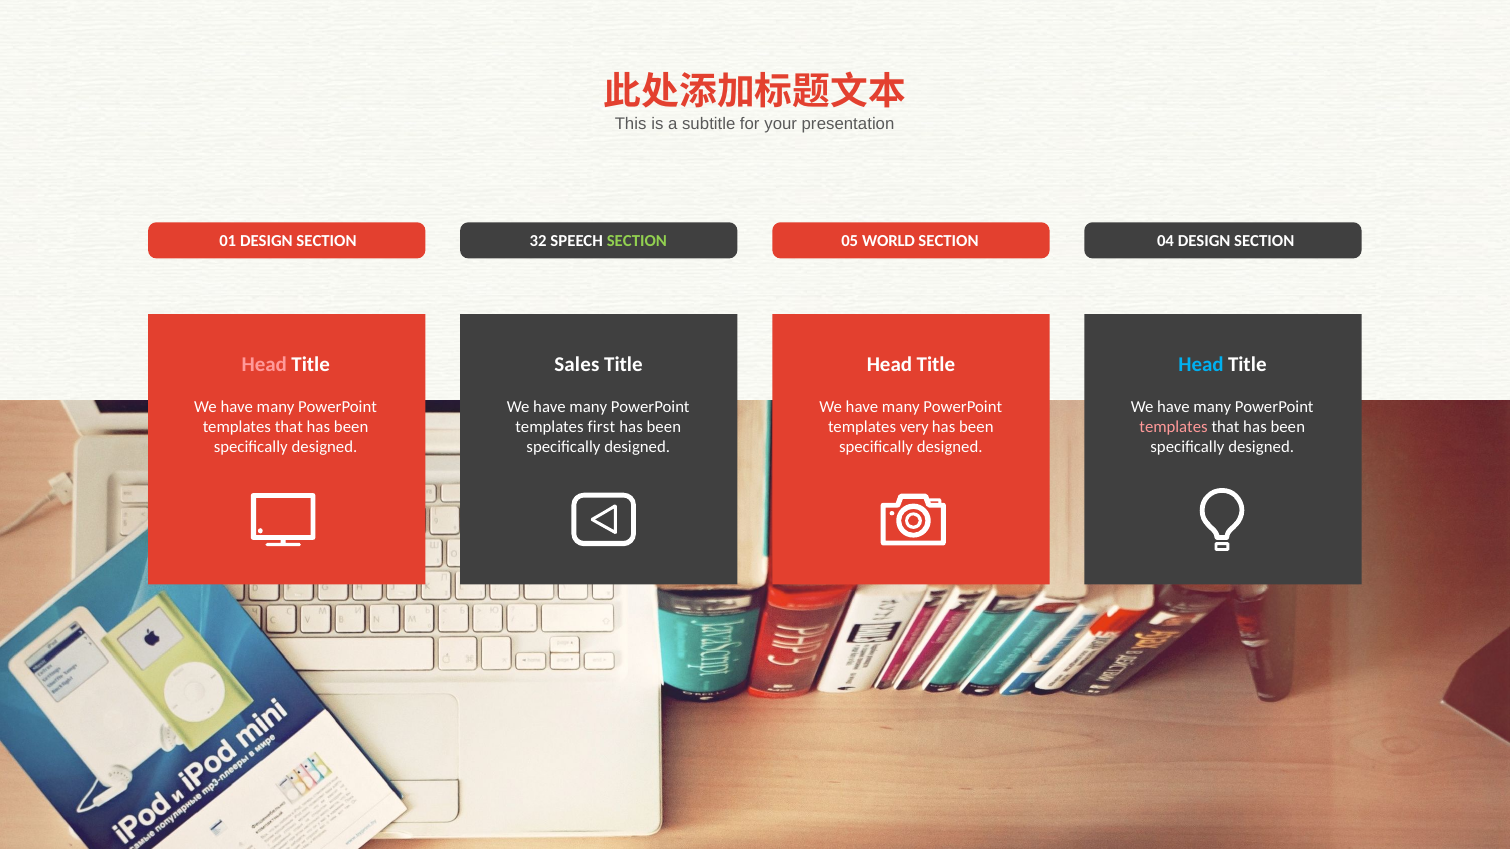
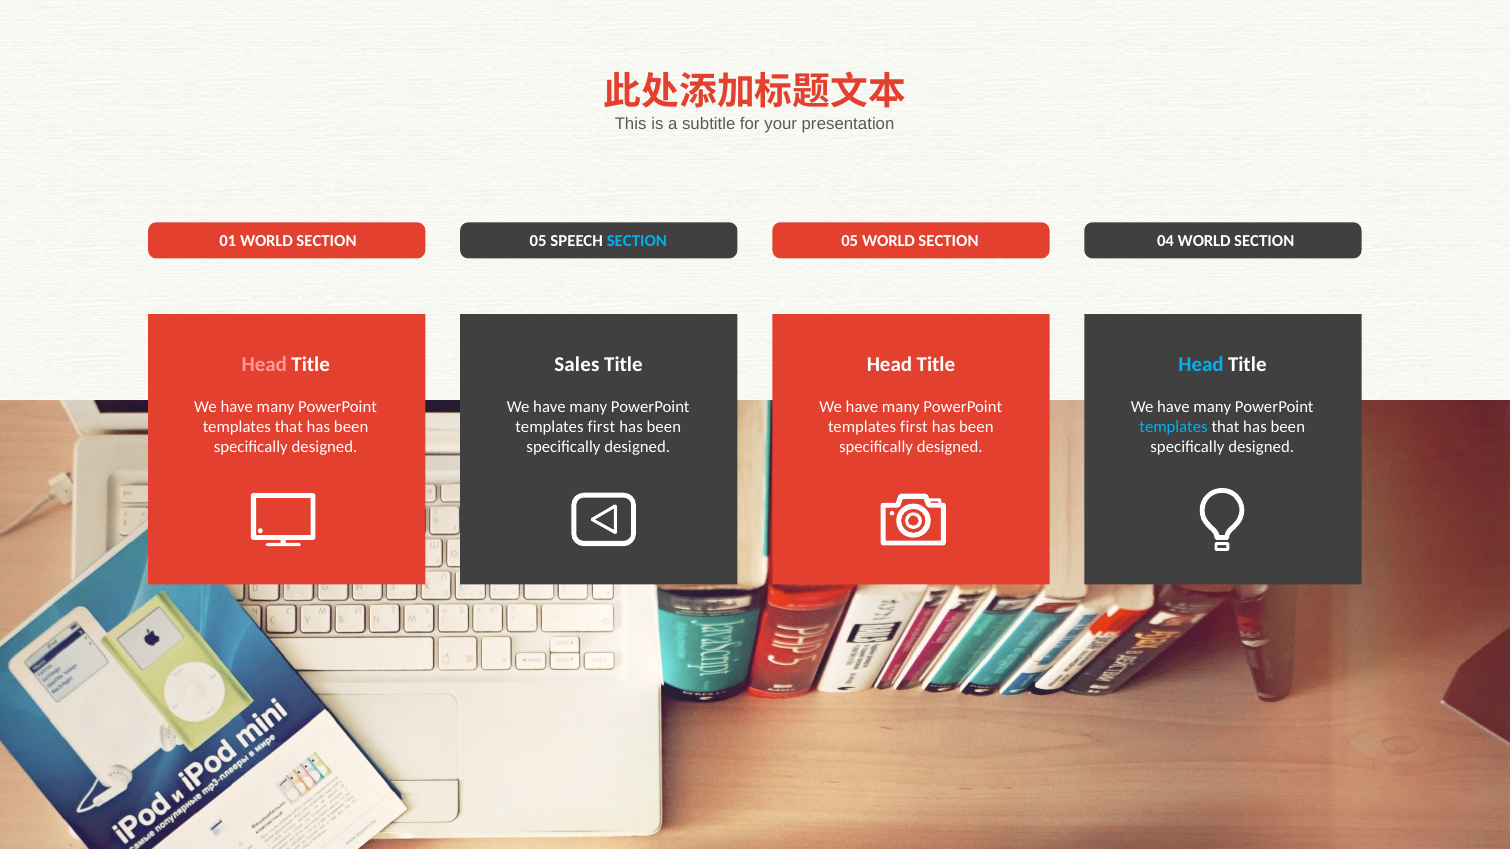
01 DESIGN: DESIGN -> WORLD (266, 241)
32: 32 -> 05 (538, 241)
SECTION colour: light green -> light blue (637, 241)
04 DESIGN: DESIGN -> WORLD (1204, 241)
very: very -> first (914, 427)
templates colour: pink -> light blue (1174, 427)
